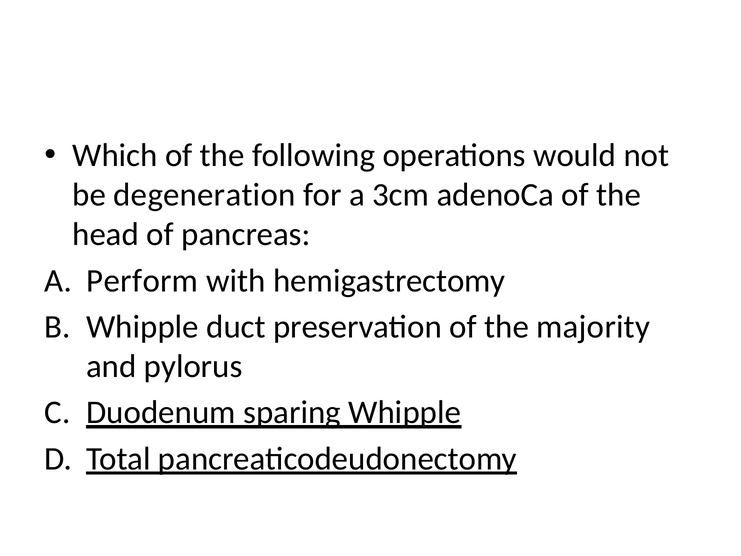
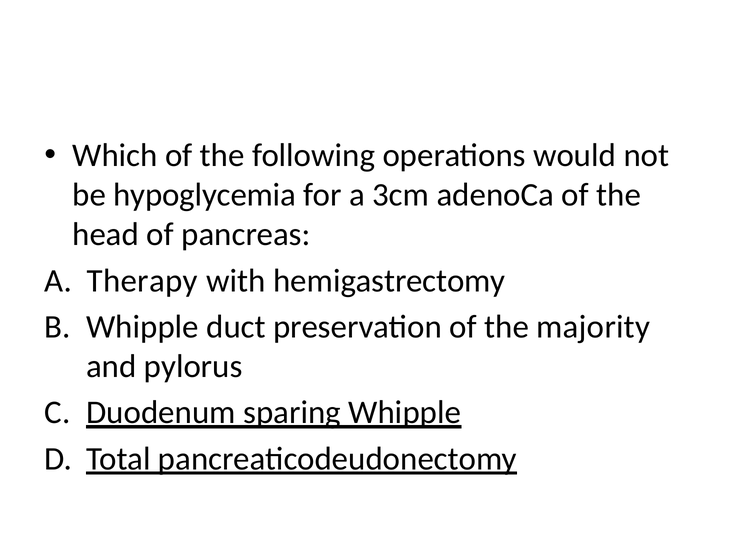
degeneration: degeneration -> hypoglycemia (205, 195)
Perform: Perform -> Therapy (142, 281)
